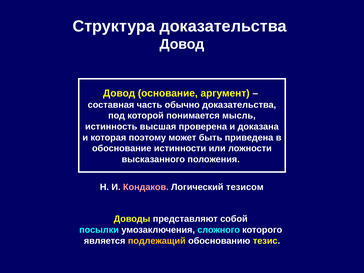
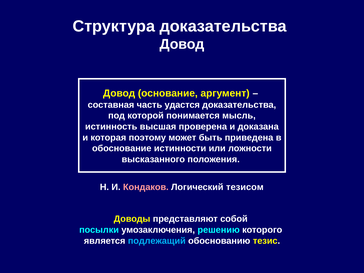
обычно: обычно -> удастся (182, 105)
сложного: сложного -> решению (219, 230)
подлежащий colour: yellow -> light blue (157, 241)
